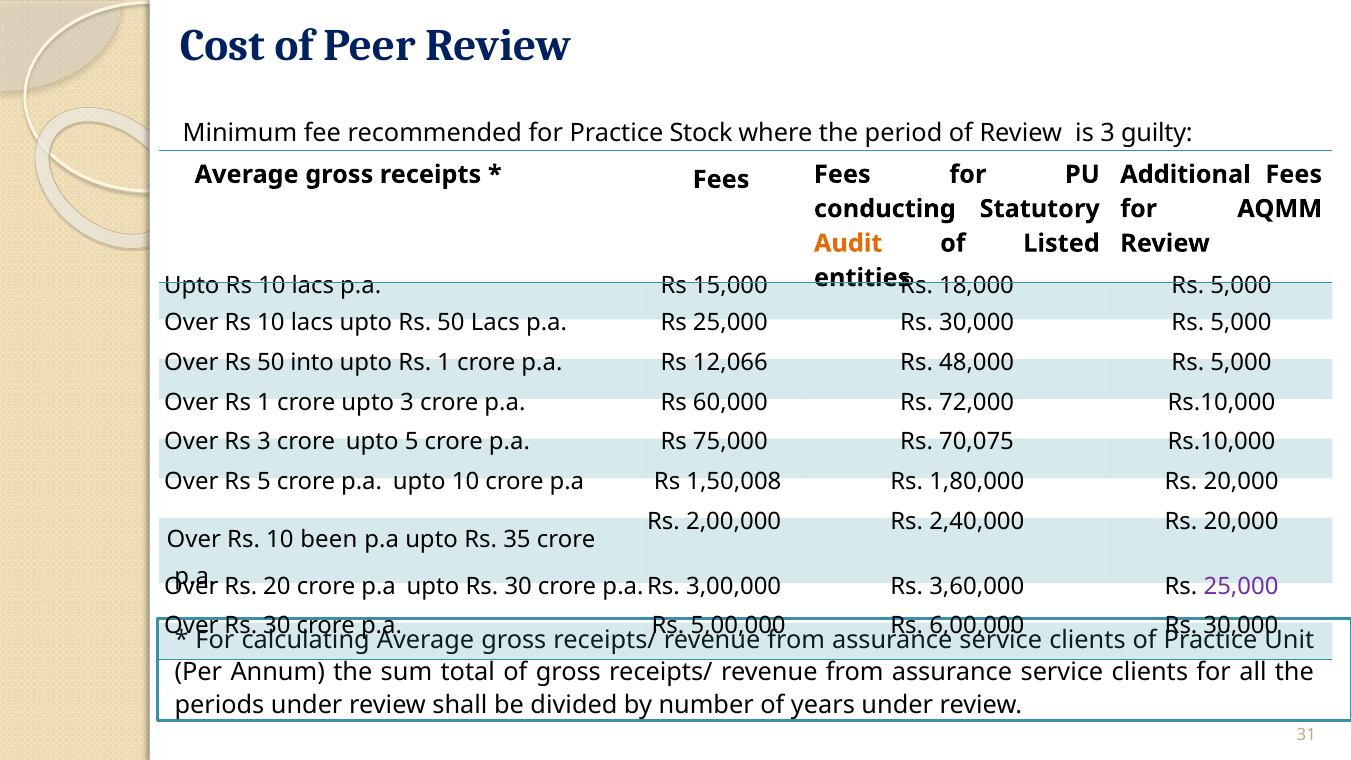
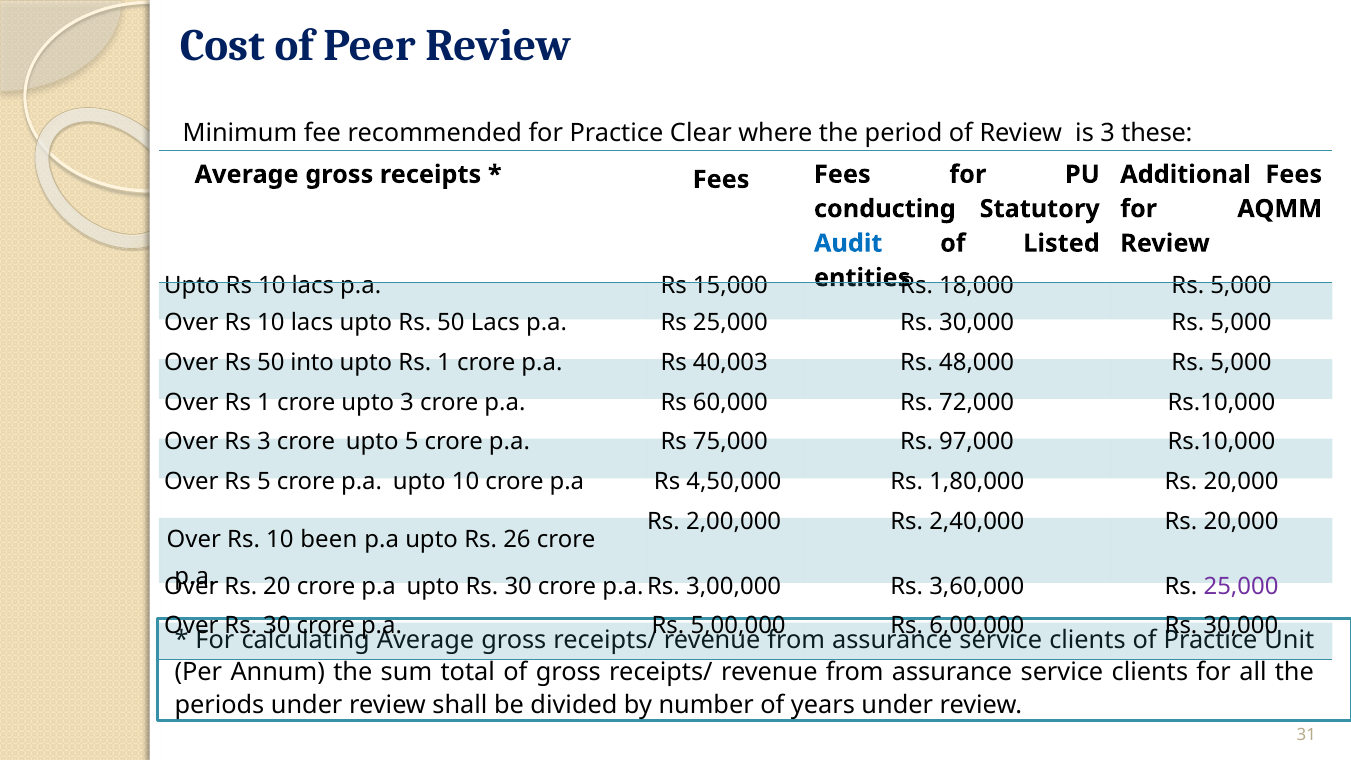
Stock: Stock -> Clear (701, 133)
guilty: guilty -> these (1157, 133)
Audit colour: orange -> blue (848, 243)
12,066: 12,066 -> 40,003 (730, 362)
70,075: 70,075 -> 97,000 (976, 442)
1,50,008: 1,50,008 -> 4,50,000 (734, 482)
35: 35 -> 26 (517, 540)
